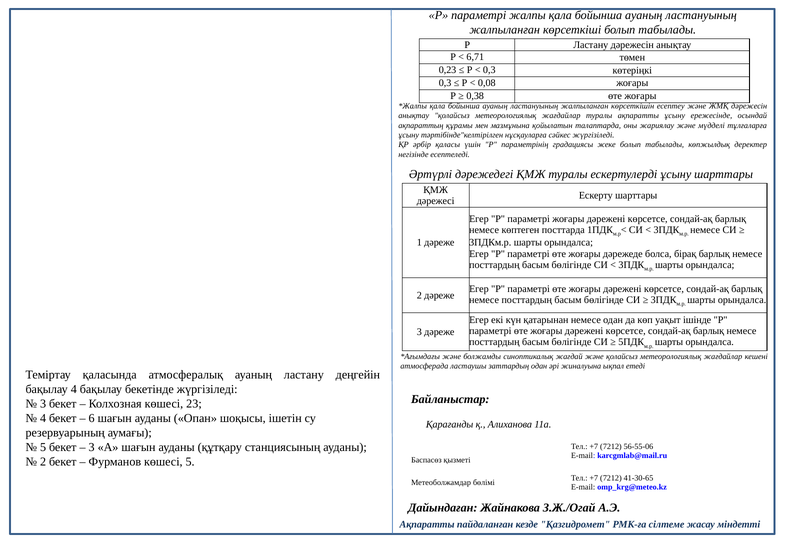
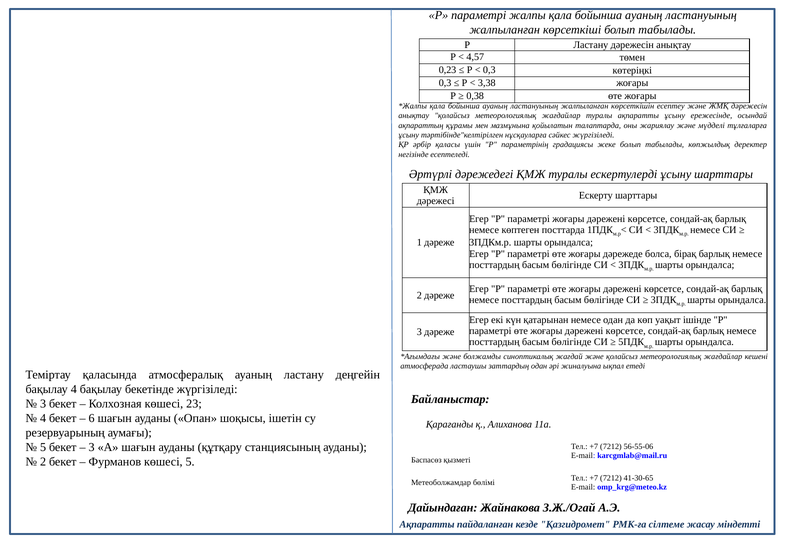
6,71: 6,71 -> 4,57 (475, 57)
0,08: 0,08 -> 3,38 (487, 83)
